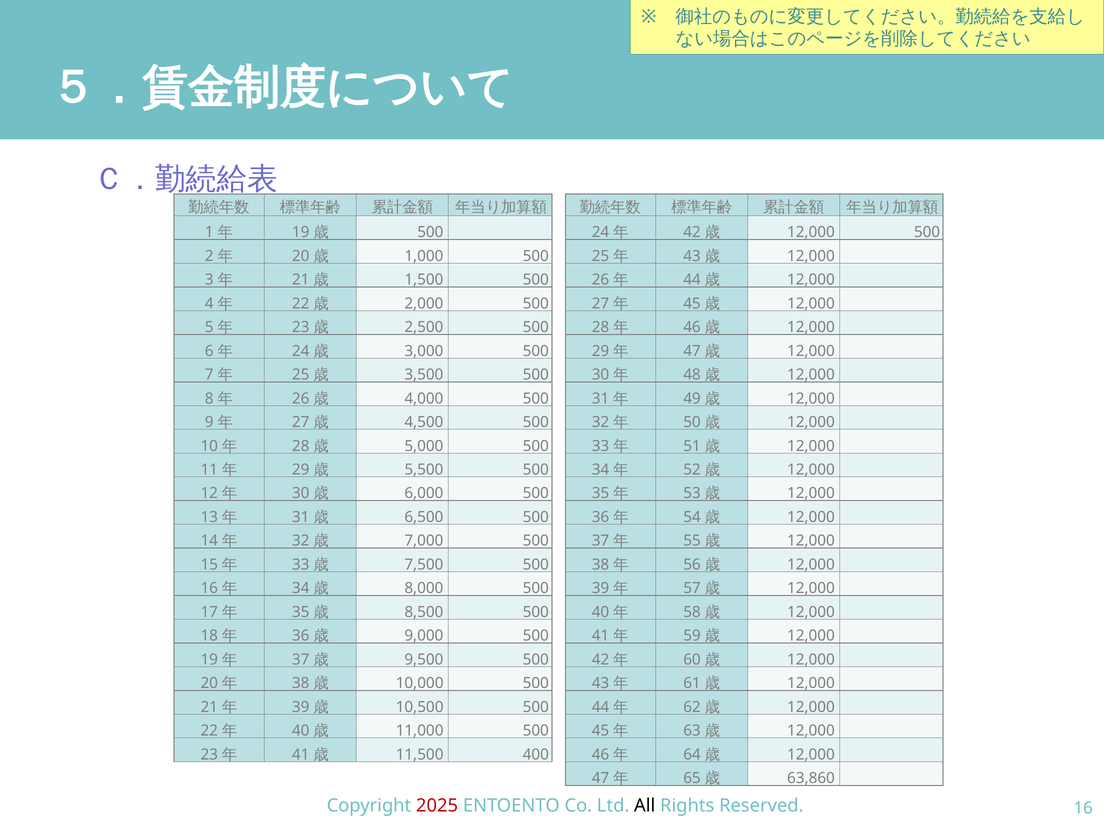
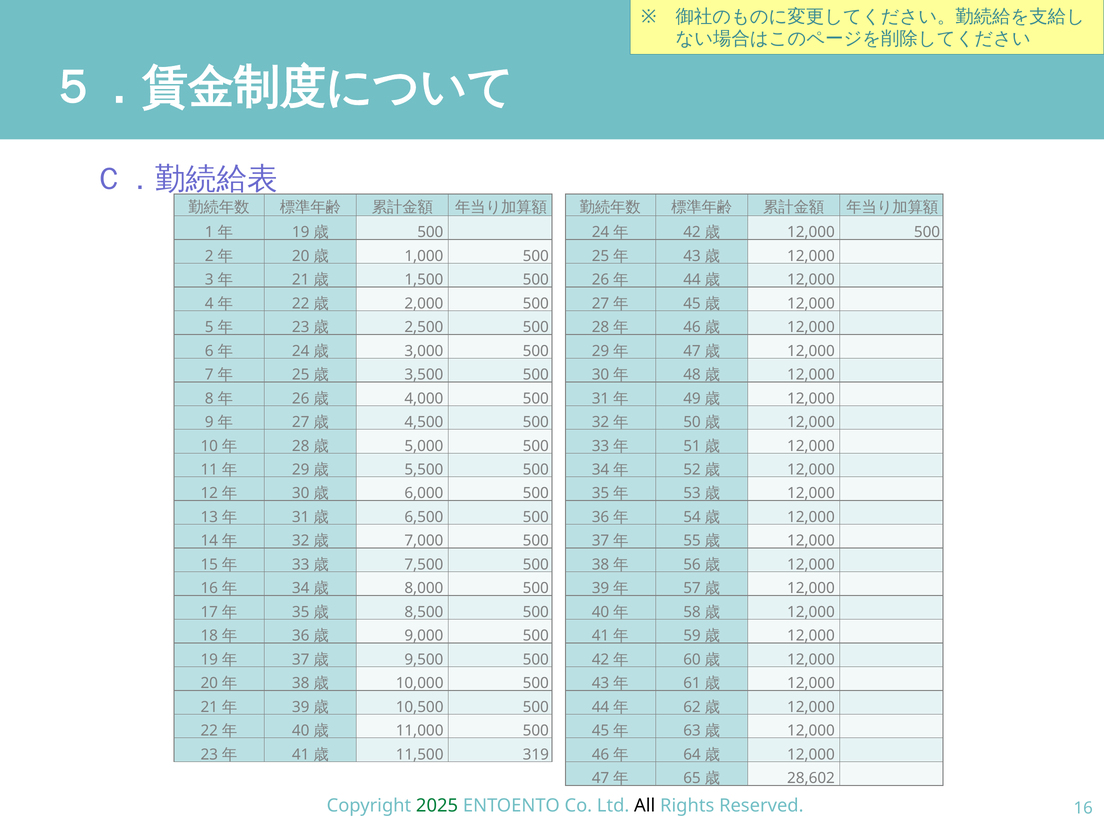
400: 400 -> 319 (536, 754)
63,860: 63,860 -> 28,602 (811, 778)
2025 colour: red -> green (437, 806)
